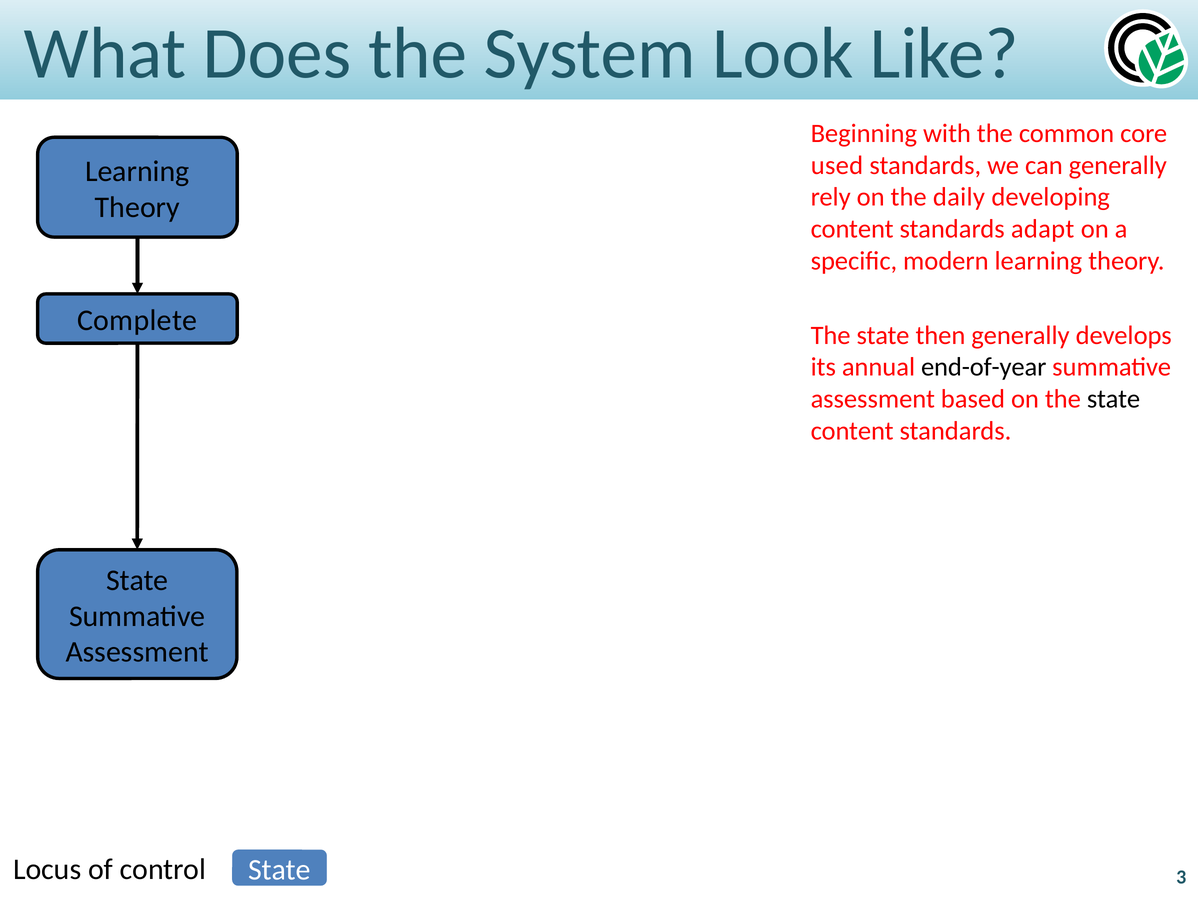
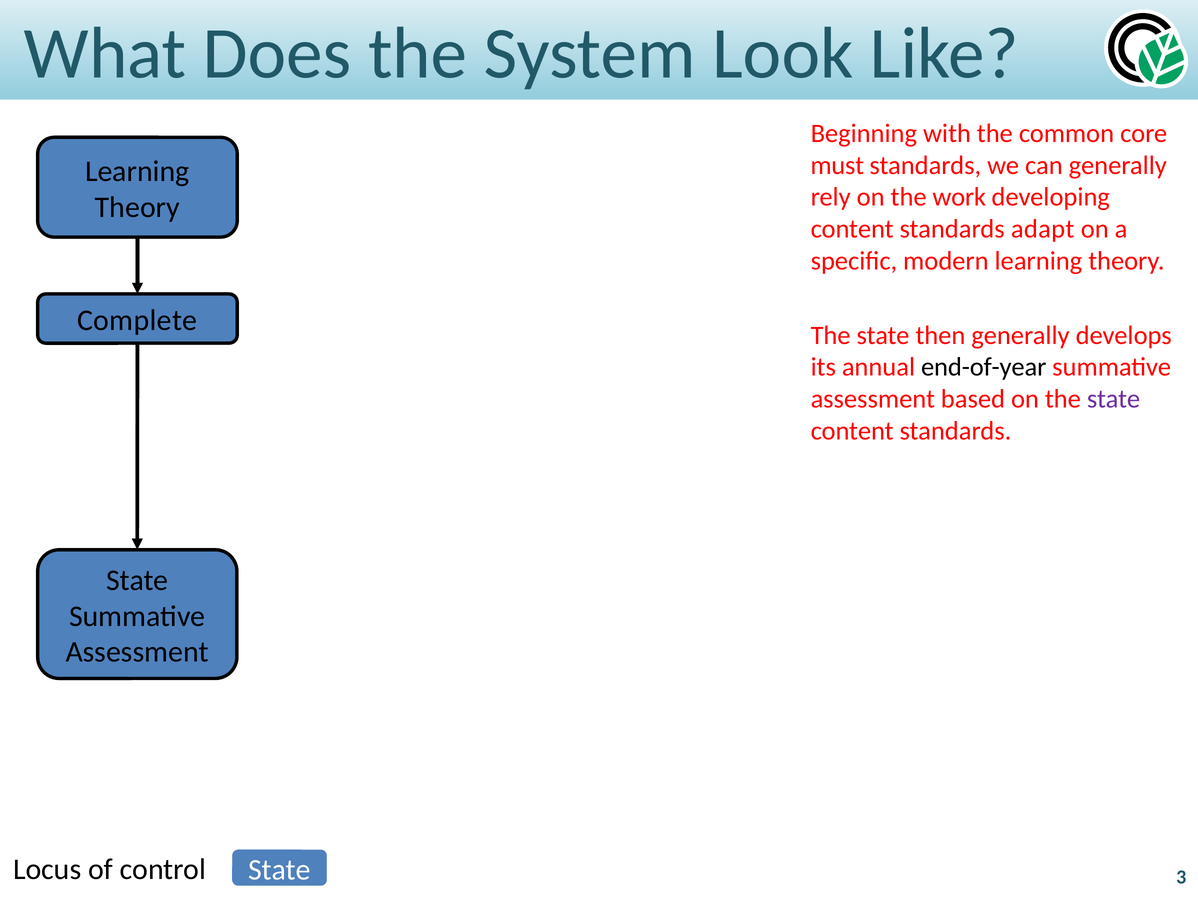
used: used -> must (837, 165)
daily: daily -> work (959, 197)
state colour: black -> purple (1114, 399)
